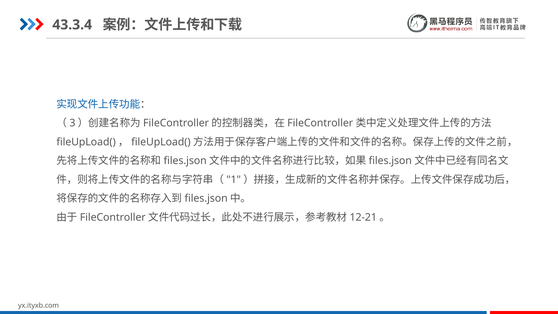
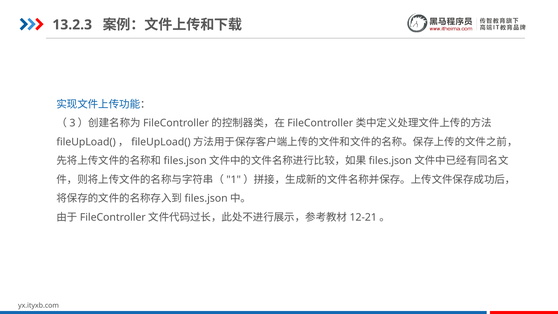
43.3.4: 43.3.4 -> 13.2.3 (72, 25)
